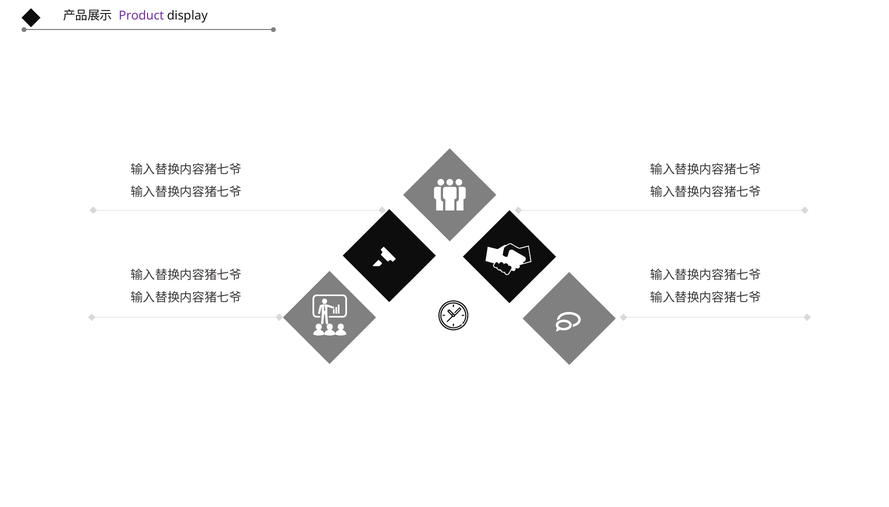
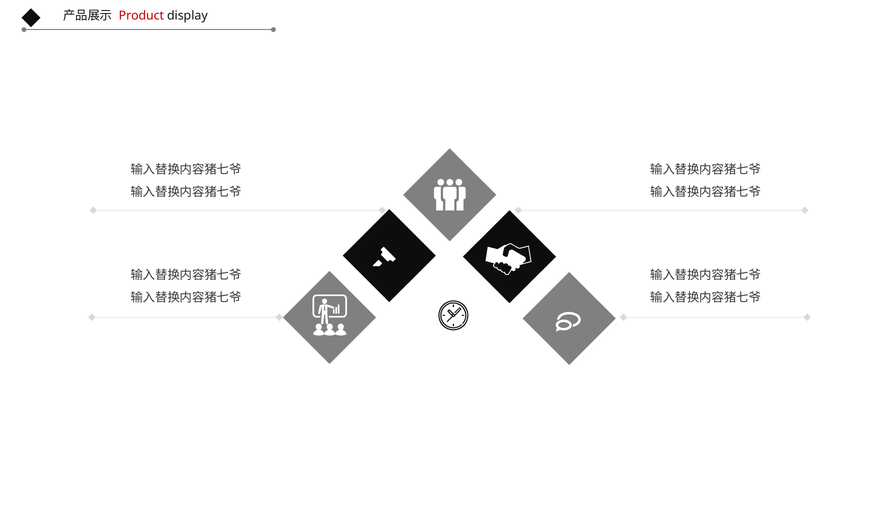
Product colour: purple -> red (141, 16)
